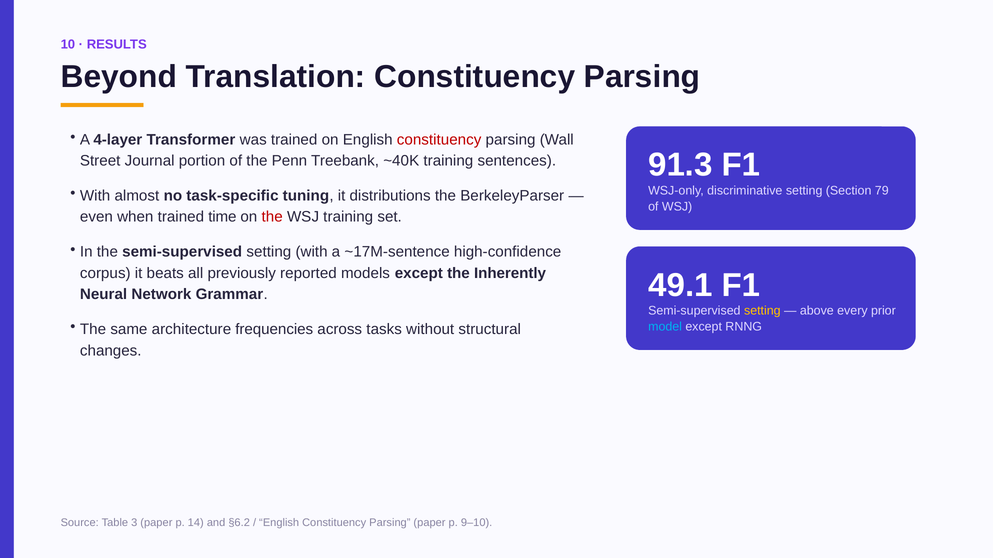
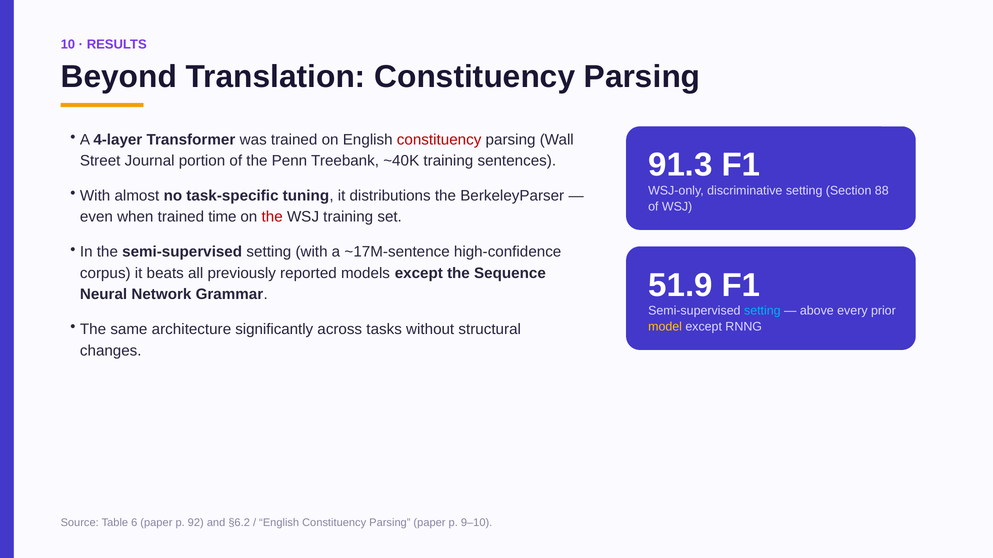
79: 79 -> 88 (882, 191)
Inherently: Inherently -> Sequence (510, 273)
49.1: 49.1 -> 51.9 (680, 285)
setting colour: yellow -> light blue (762, 311)
model colour: light blue -> yellow (665, 327)
frequencies: frequencies -> significantly (274, 330)
3: 3 -> 6 (134, 523)
14: 14 -> 92 (196, 523)
